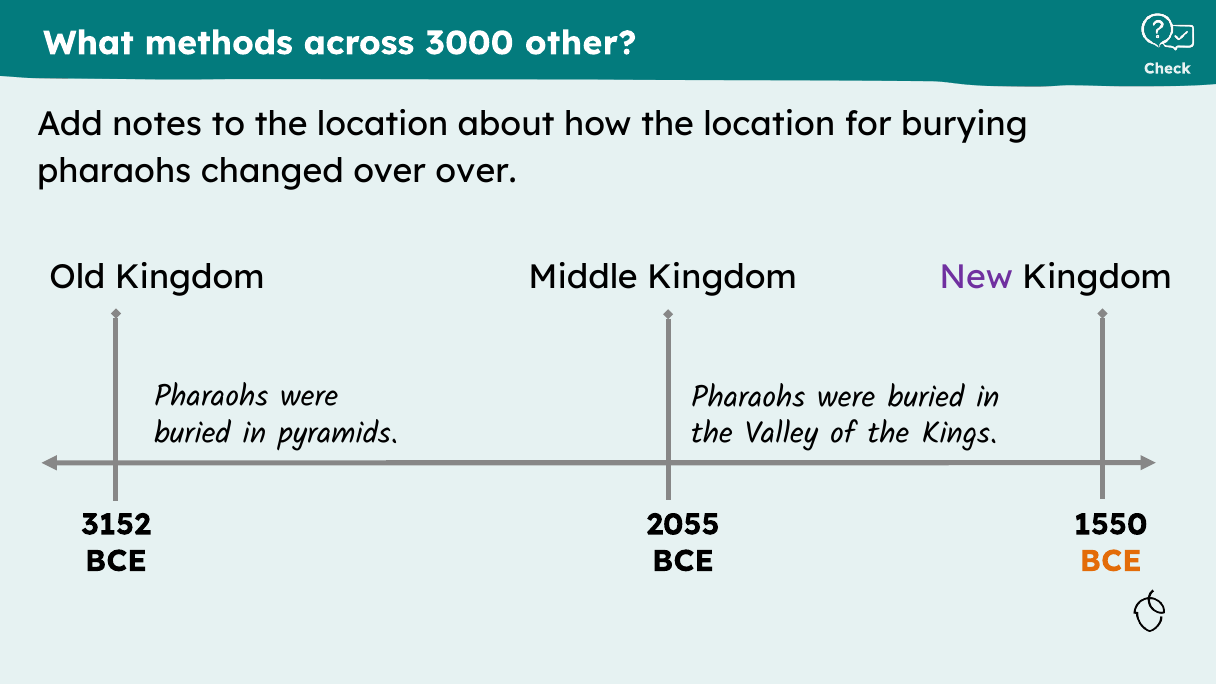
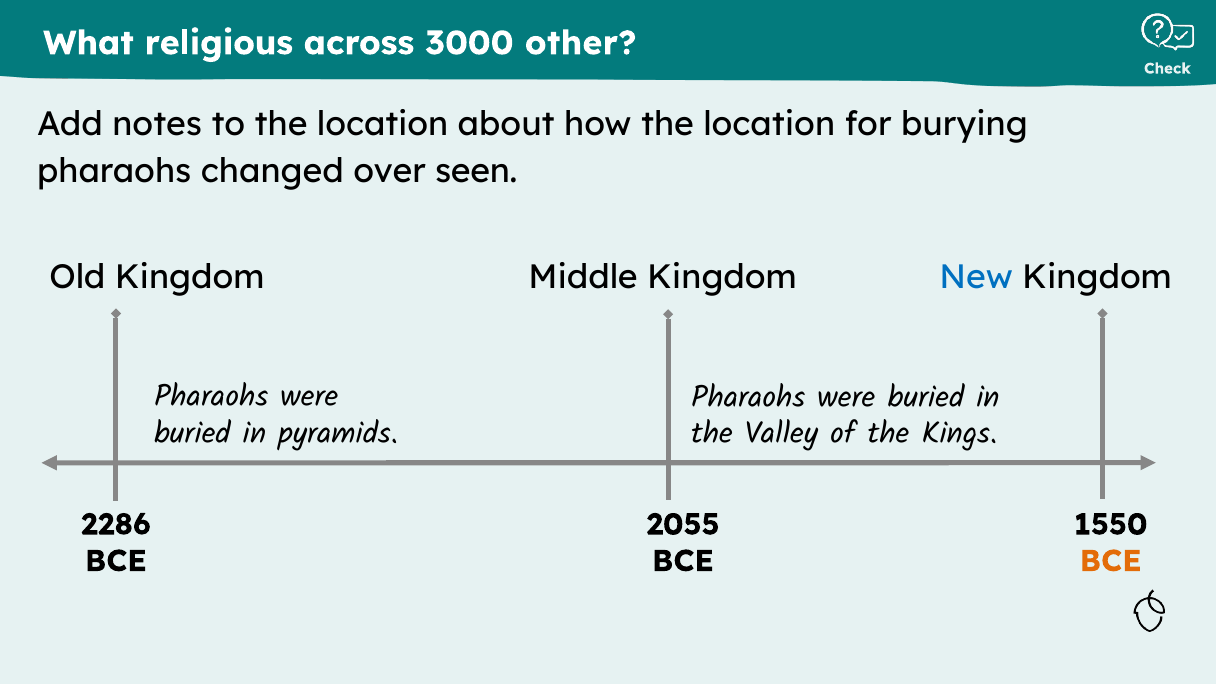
methods: methods -> religious (219, 43)
over over: over -> seen (476, 171)
New colour: purple -> blue (976, 278)
3152: 3152 -> 2286 (116, 525)
